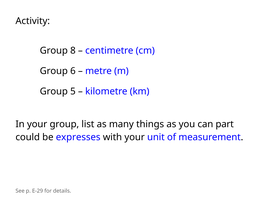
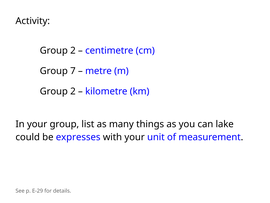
8: 8 -> 2 (73, 50)
6: 6 -> 7 (73, 71)
5: 5 -> 2 (73, 91)
part: part -> lake (225, 124)
